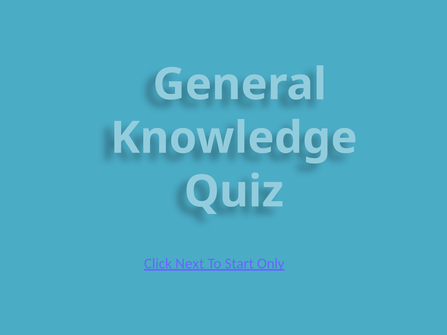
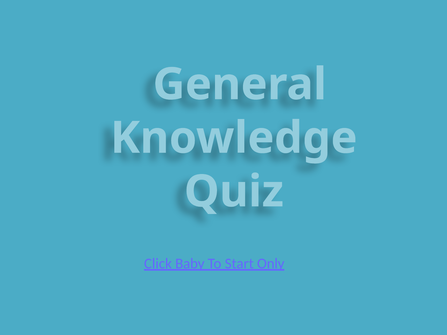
Next: Next -> Baby (190, 264)
